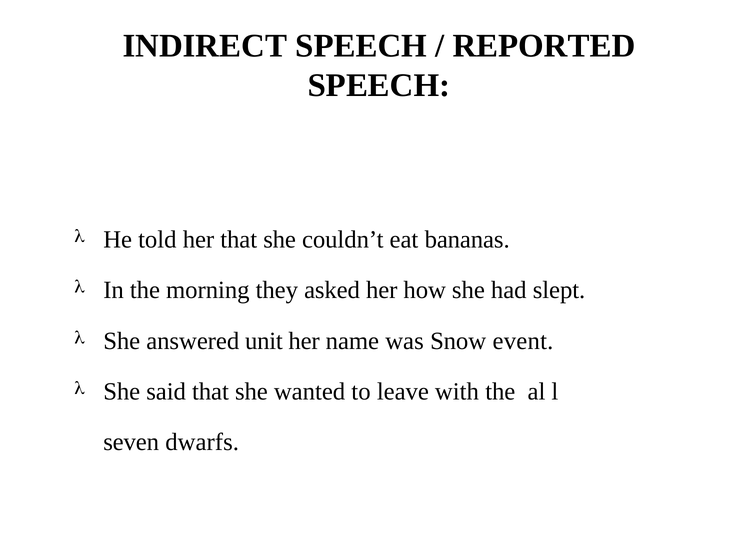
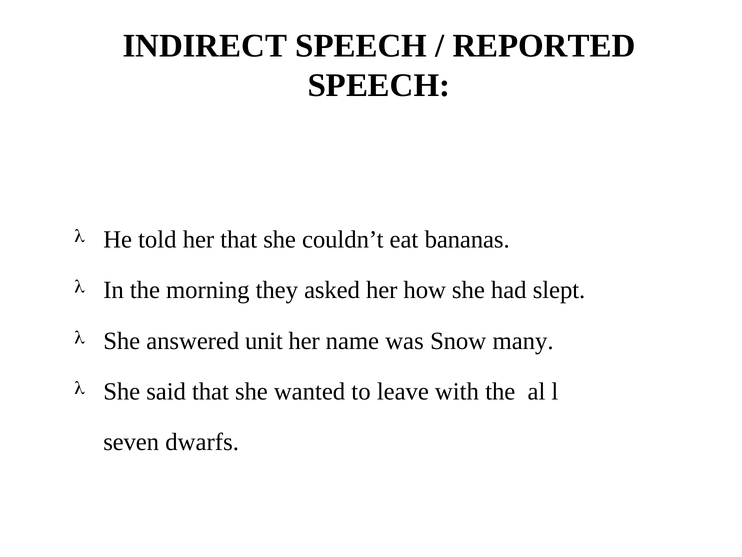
event: event -> many (523, 341)
